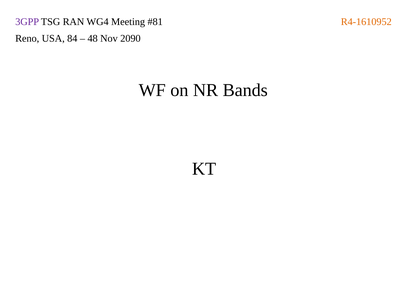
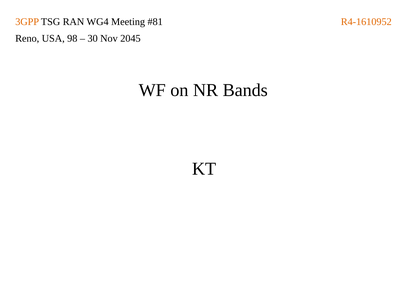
3GPP colour: purple -> orange (27, 22)
84: 84 -> 98 (72, 38)
48: 48 -> 30 (93, 38)
2090: 2090 -> 2045 (130, 38)
